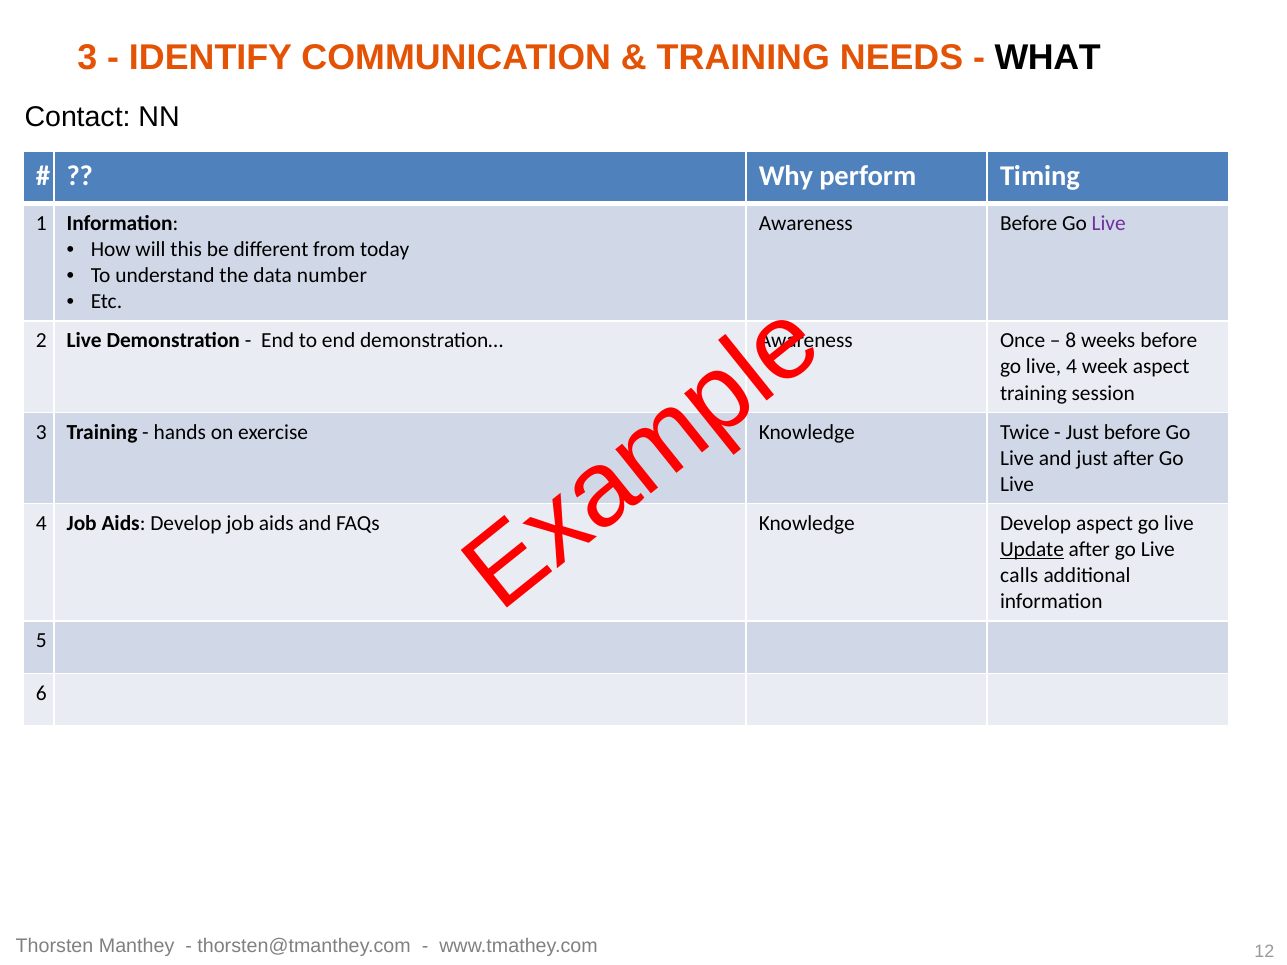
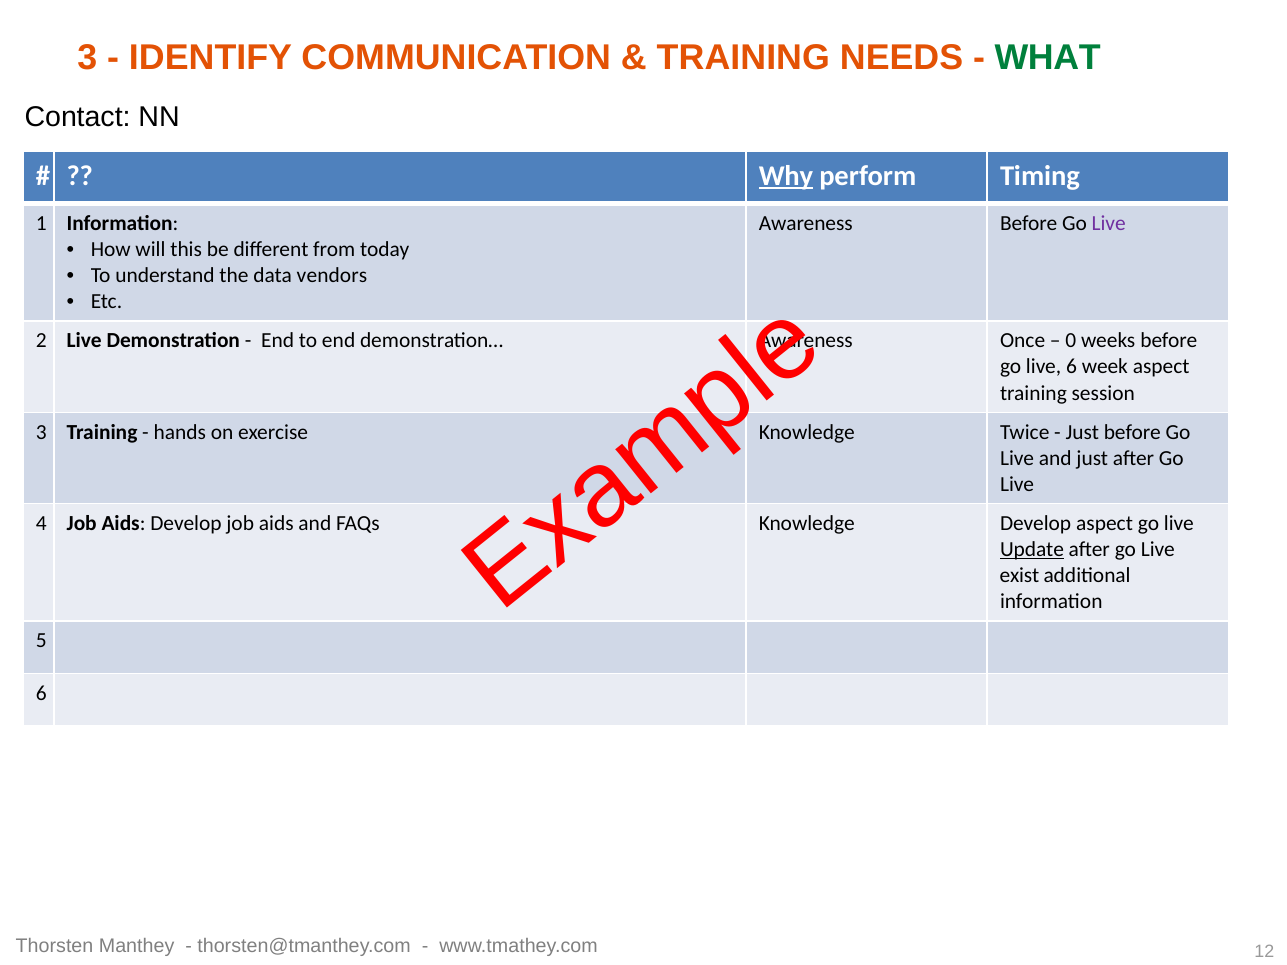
WHAT colour: black -> green (1048, 58)
Why underline: none -> present (786, 176)
number: number -> vendors (332, 276)
8: 8 -> 0 (1071, 341)
4: 4 -> 6 (1072, 367)
calls: calls -> exist (1019, 576)
